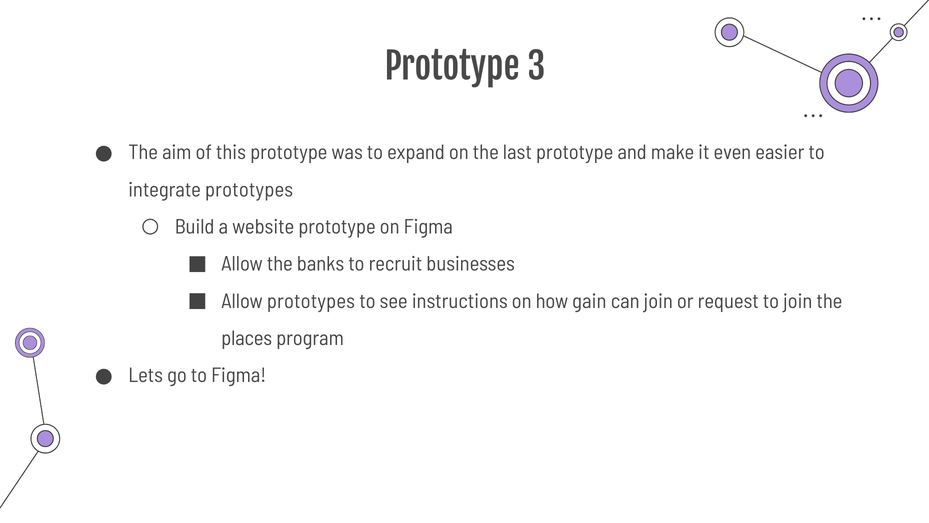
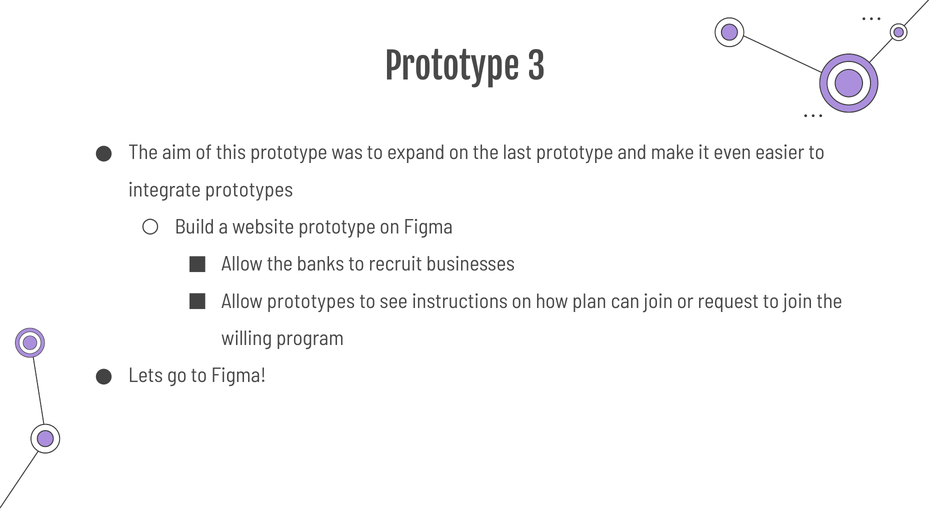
gain: gain -> plan (589, 301)
places: places -> willing (247, 338)
